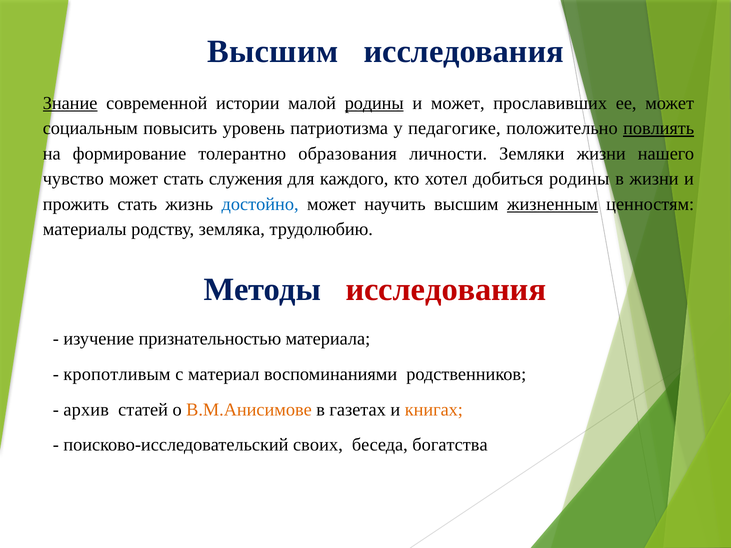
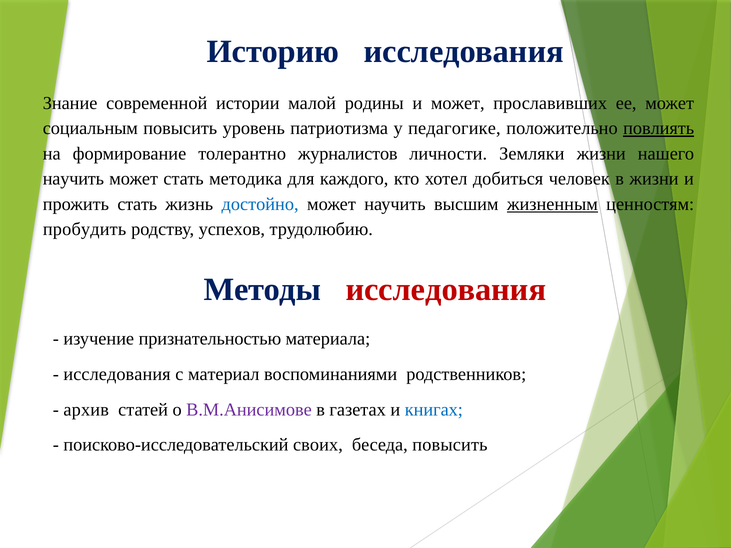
Высшим: Высшим -> Историю (273, 52)
Знание underline: present -> none (70, 103)
родины underline: present -> none (374, 103)
образования: образования -> журналистов (348, 154)
чувство: чувство -> научить (73, 179)
служения: служения -> методика (246, 179)
добиться родины: родины -> человек (579, 179)
материалы: материалы -> пробудить (85, 229)
земляка: земляка -> успехов (232, 229)
кропотливым: кропотливым -> исследования (117, 374)
В.М.Анисимове colour: orange -> purple (249, 410)
книгах colour: orange -> blue (434, 410)
беседа богатства: богатства -> повысить (450, 445)
